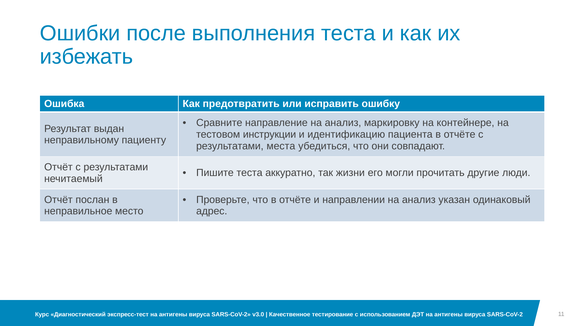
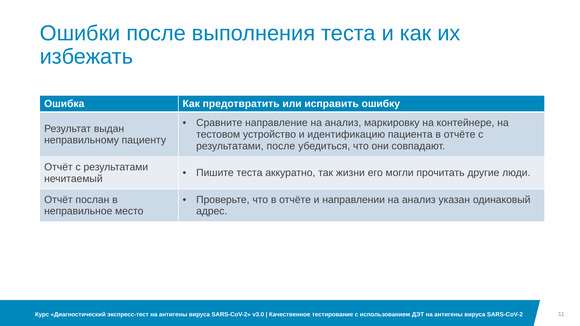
инструкции: инструкции -> устройство (269, 135)
результатами места: места -> после (281, 146)
